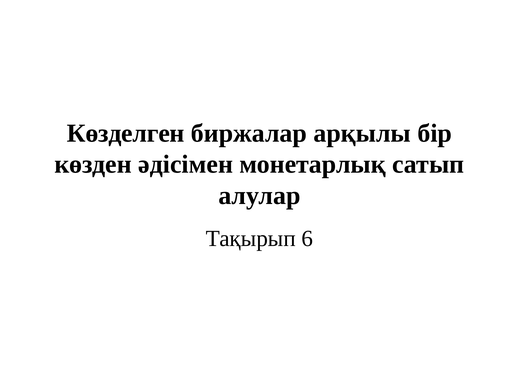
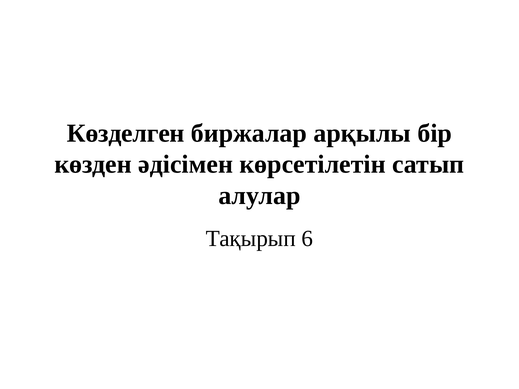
монетарлық: монетарлық -> көрсетілетін (313, 164)
